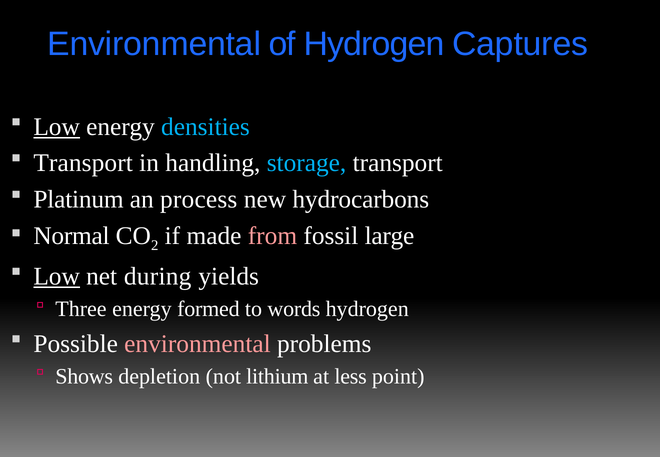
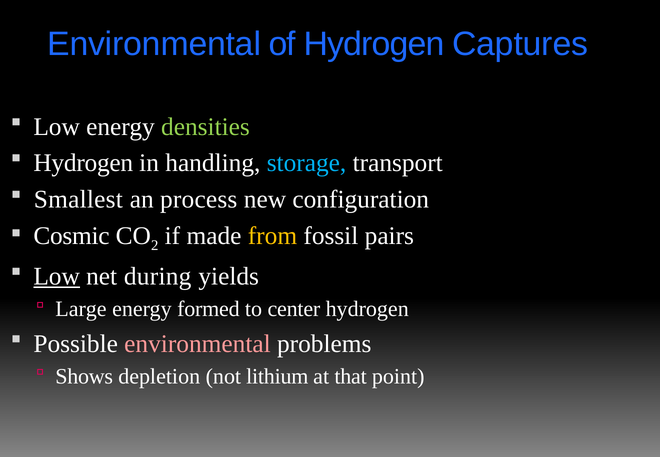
Low underline: present -> none (57, 127)
densities colour: light blue -> light green (205, 127)
Transport: Transport -> Hydrogen (83, 163)
Platinum: Platinum -> Smallest (78, 199)
hydrocarbons: hydrocarbons -> configuration (361, 199)
Normal: Normal -> Cosmic (72, 236)
from colour: pink -> yellow (272, 236)
large: large -> pairs (389, 236)
Three: Three -> Large (81, 309)
words: words -> center (294, 309)
less: less -> that (351, 376)
